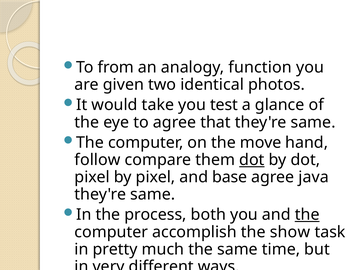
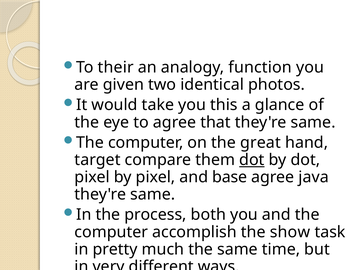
from: from -> their (116, 67)
test: test -> this (224, 105)
move: move -> great (260, 143)
follow: follow -> target (98, 160)
the underline: present -> none (307, 215)
